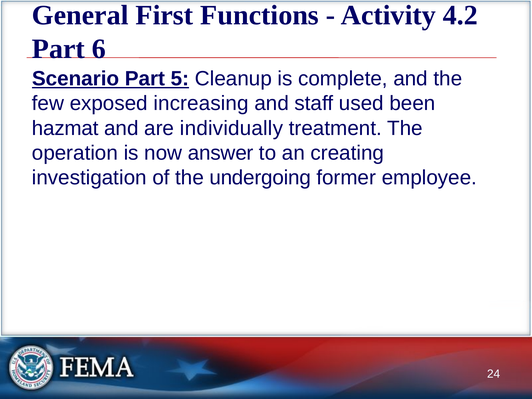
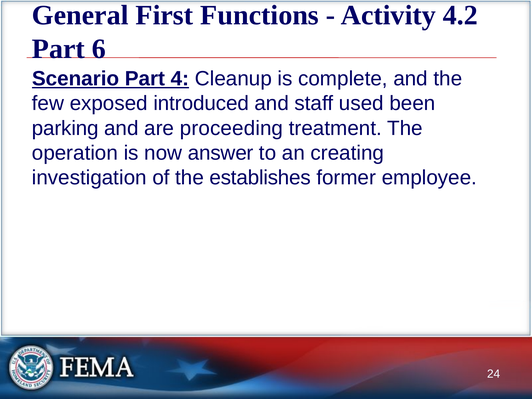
5: 5 -> 4 (180, 79)
increasing: increasing -> introduced (201, 103)
hazmat: hazmat -> parking (65, 128)
individually: individually -> proceeding (232, 128)
undergoing: undergoing -> establishes (260, 178)
